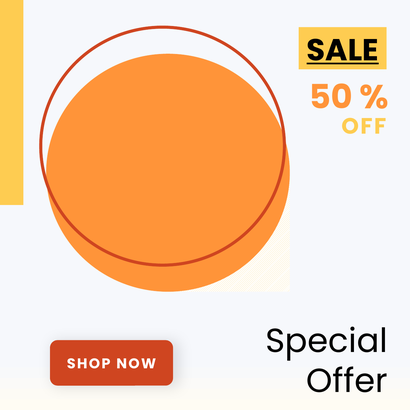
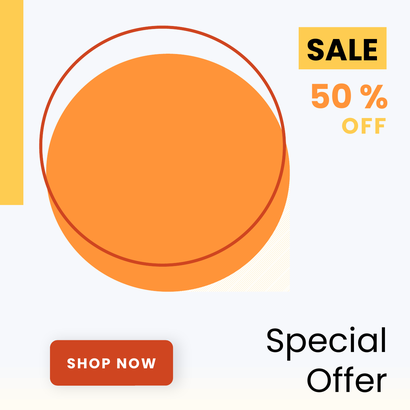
SALE underline: present -> none (343, 50)
